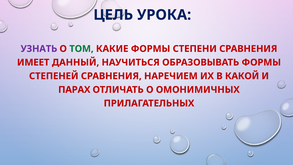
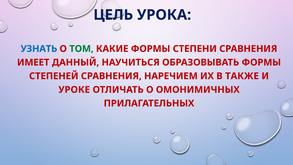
УЗНАТЬ colour: purple -> blue (39, 49)
КАКОЙ: КАКОЙ -> ТАКЖЕ (242, 76)
ПАРАХ: ПАРАХ -> УРОКЕ (74, 90)
